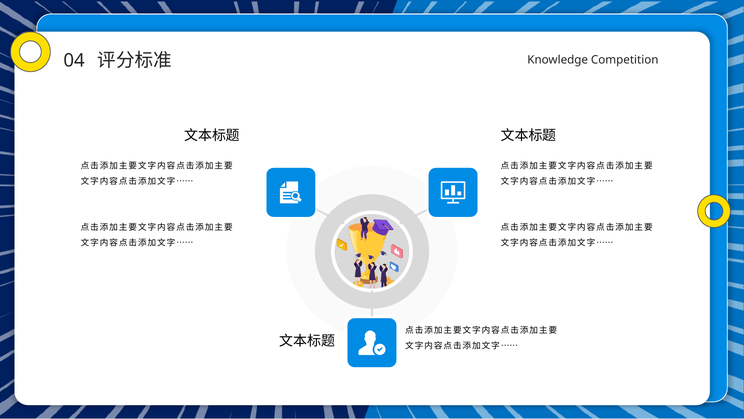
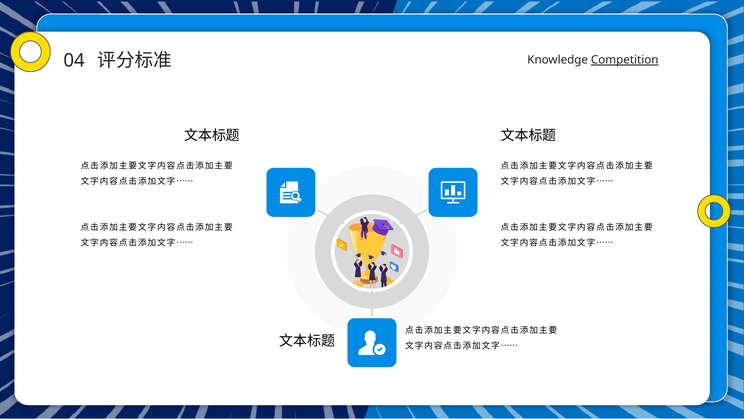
Competition underline: none -> present (625, 60)
